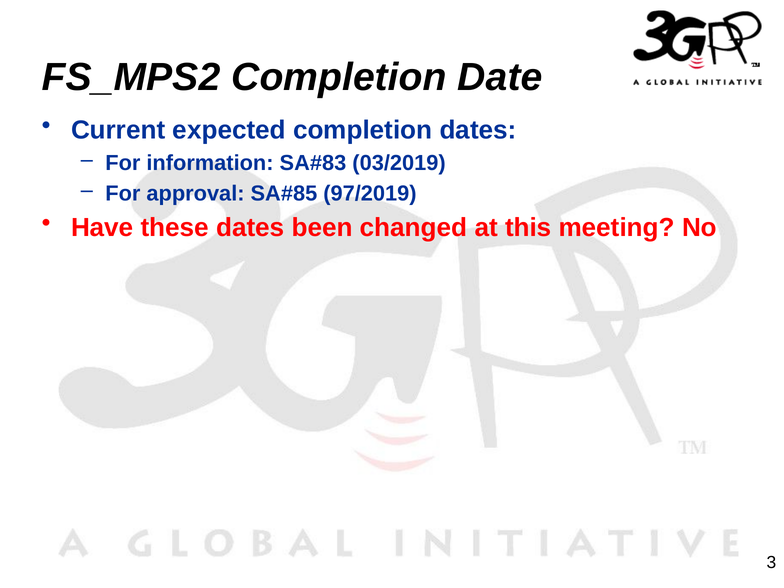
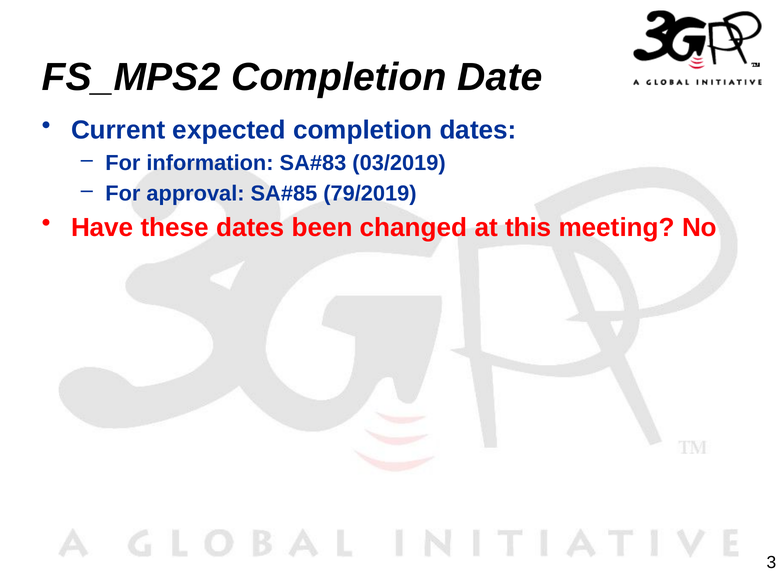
97/2019: 97/2019 -> 79/2019 (370, 193)
